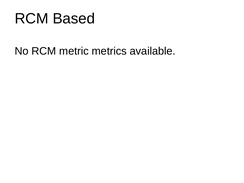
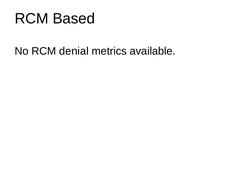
metric: metric -> denial (74, 51)
